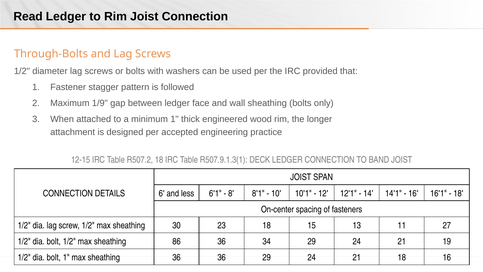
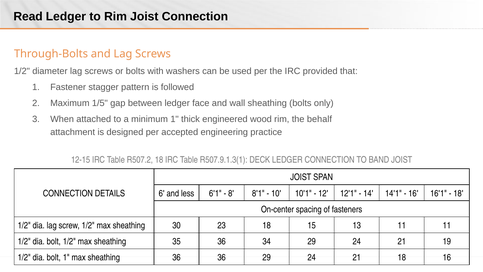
1/9: 1/9 -> 1/5 (100, 103)
longer: longer -> behalf (319, 119)
11 27: 27 -> 11 (447, 225)
86: 86 -> 35 (177, 241)
